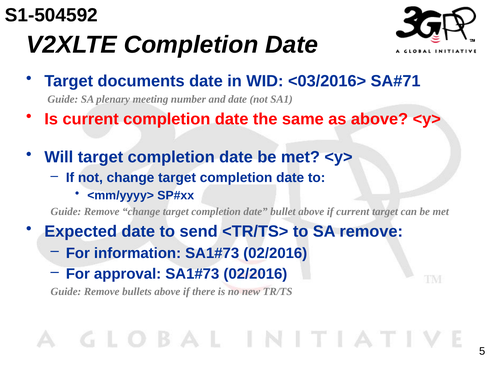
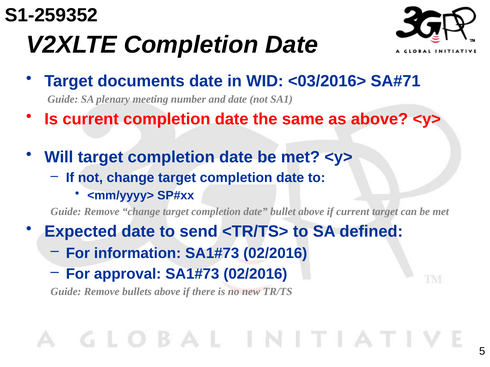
S1-504592: S1-504592 -> S1-259352 (51, 15)
SA remove: remove -> defined (371, 232)
